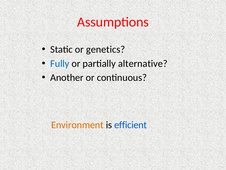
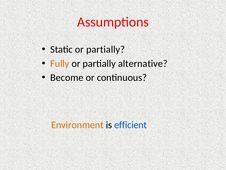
Static or genetics: genetics -> partially (106, 49)
Fully colour: blue -> orange (60, 63)
Another: Another -> Become (67, 77)
